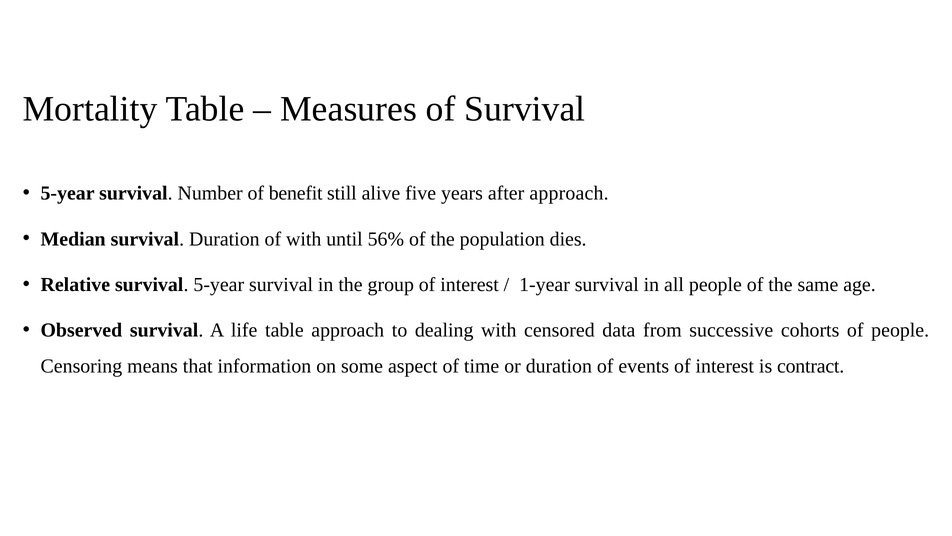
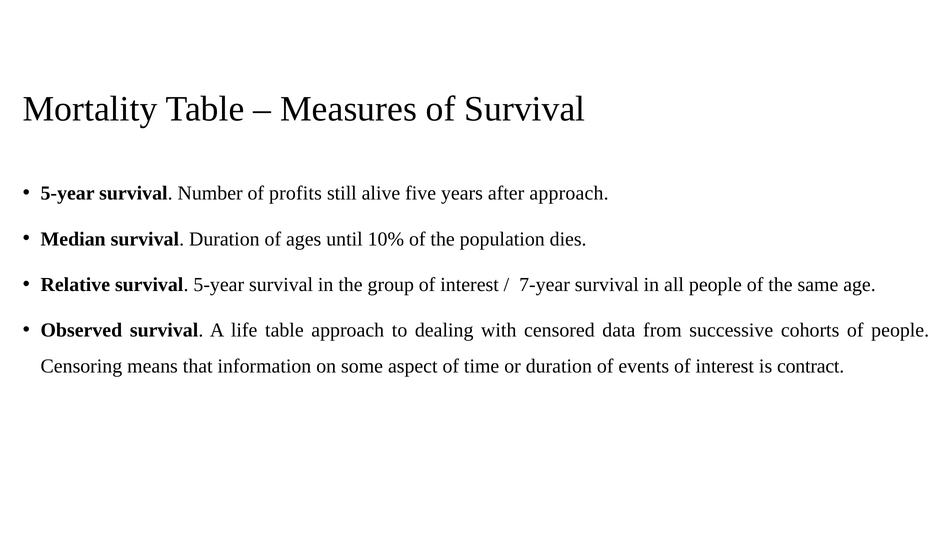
benefit: benefit -> profits (295, 193)
of with: with -> ages (304, 239)
56%: 56% -> 10% (386, 239)
1-year: 1-year -> 7-year (545, 284)
